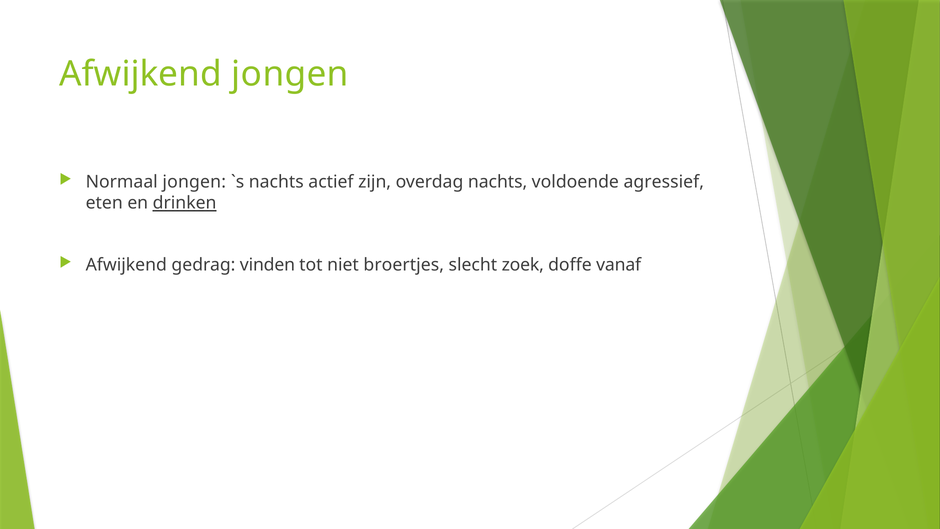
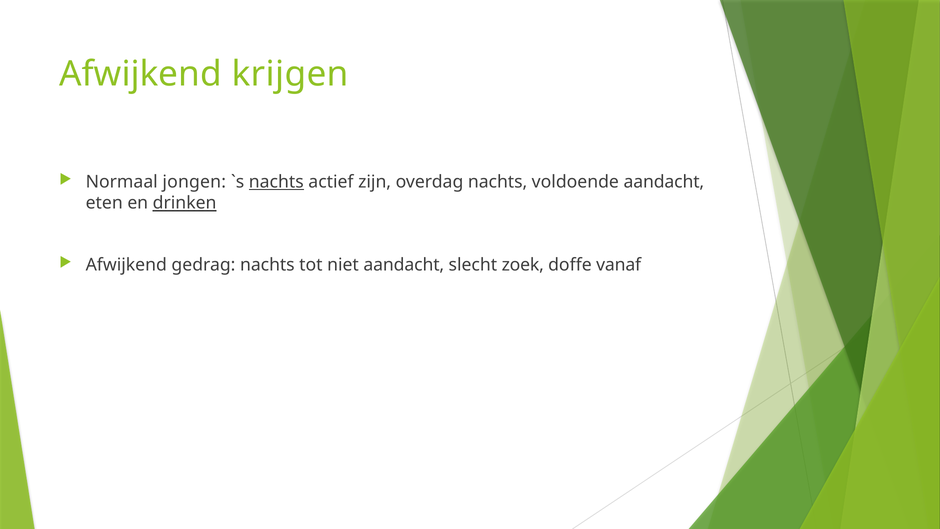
Afwijkend jongen: jongen -> krijgen (290, 74)
nachts underline: none -> present (276, 182)
voldoende agressief: agressief -> aandacht (664, 182)
gedrag vinden: vinden -> nachts (267, 265)
niet broertjes: broertjes -> aandacht (404, 265)
